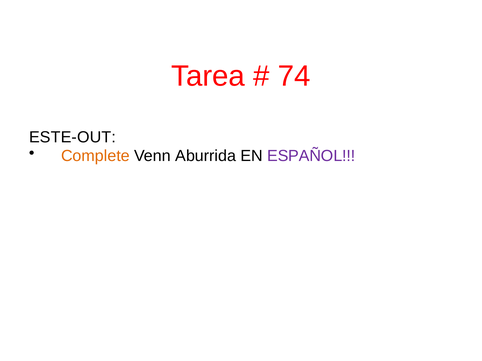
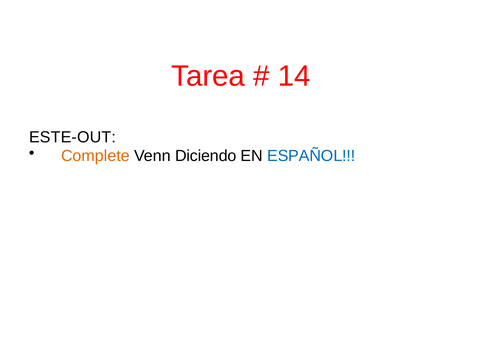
74: 74 -> 14 (294, 76)
Aburrida: Aburrida -> Diciendo (206, 156)
ESPAÑOL colour: purple -> blue (311, 156)
